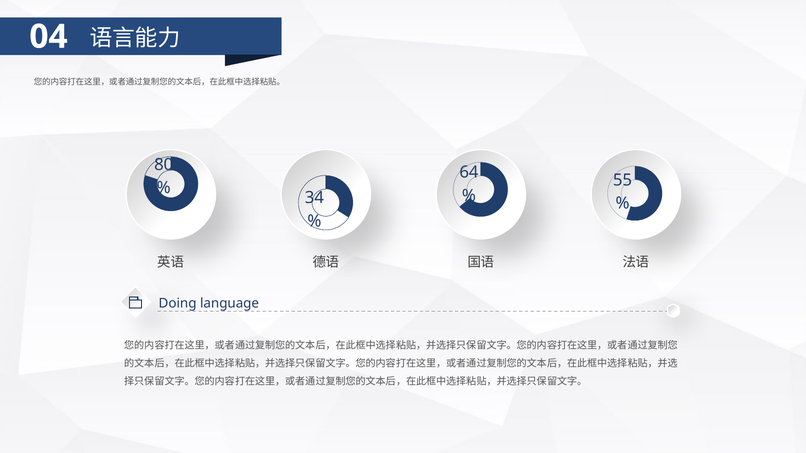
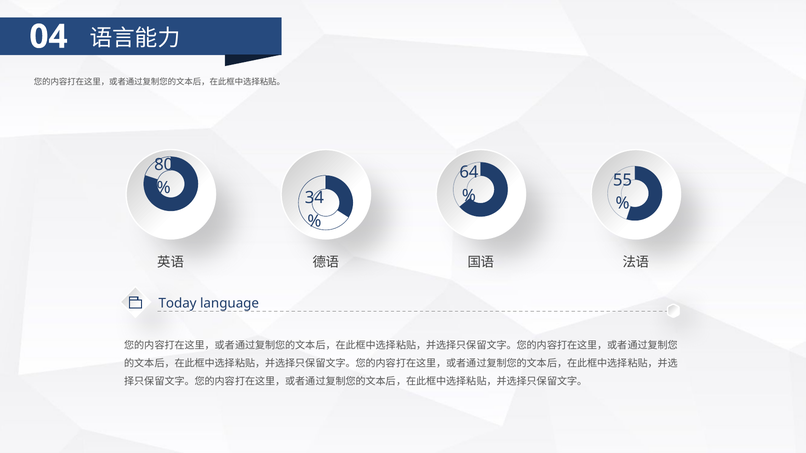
Doing: Doing -> Today (178, 304)
